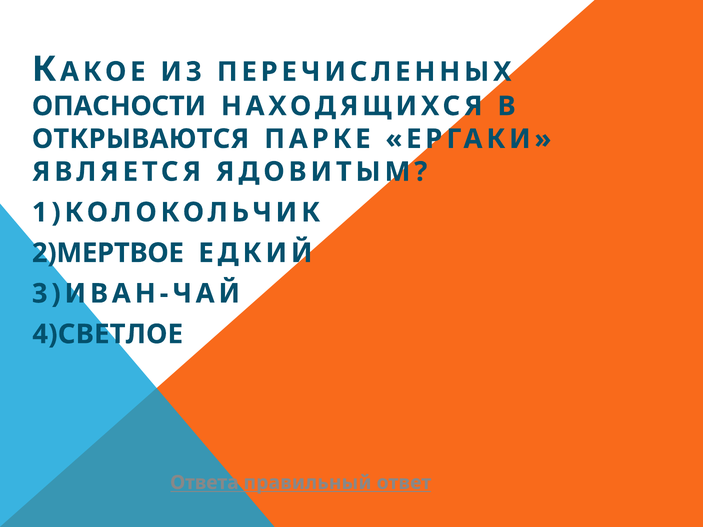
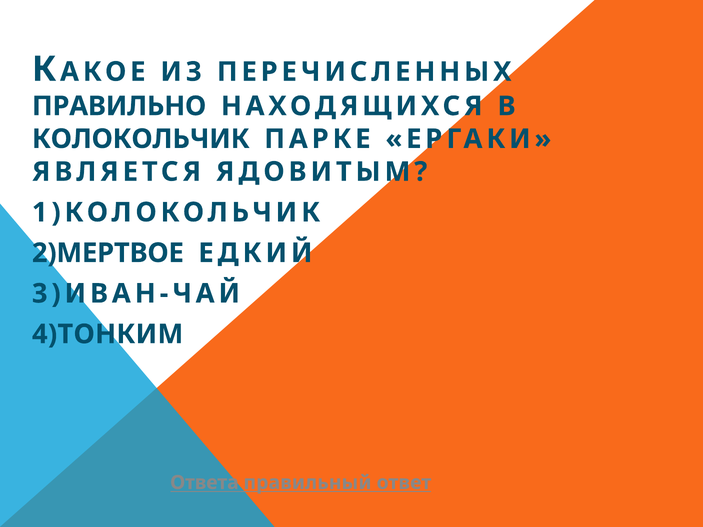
ОПАСНОСТИ: ОПАСНОСТИ -> ПРАВИЛЬНО (119, 106)
ОТКРЫВАЮТСЯ: ОТКРЫВАЮТСЯ -> КОЛОКОЛЬЧИК (141, 139)
4)СВЕТЛОЕ: 4)СВЕТЛОЕ -> 4)ТОНКИМ (108, 334)
